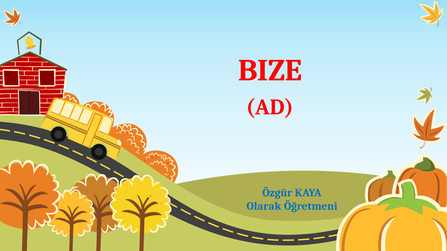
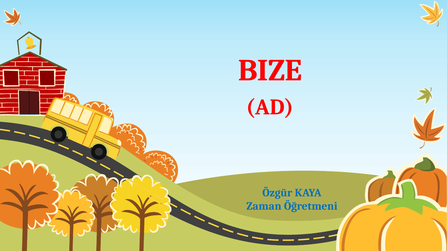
Olarak: Olarak -> Zaman (264, 206)
